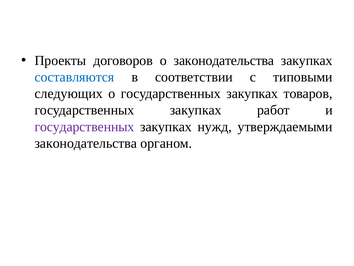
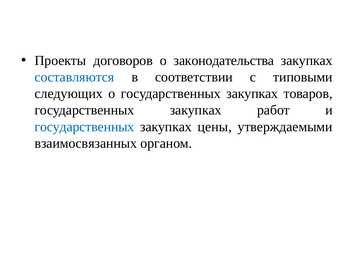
государственных colour: purple -> blue (84, 126)
нужд: нужд -> цены (215, 126)
законодательства: законодательства -> взаимосвязанных (86, 143)
